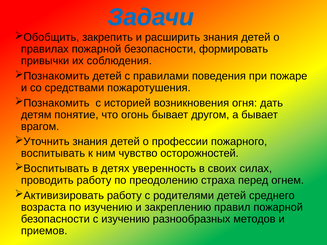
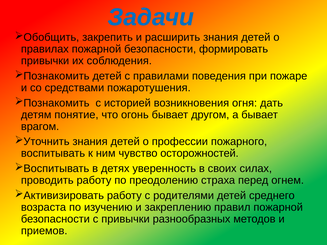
с изучению: изучению -> привычки (125, 219)
